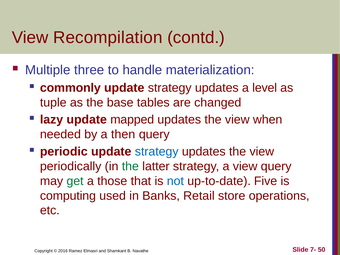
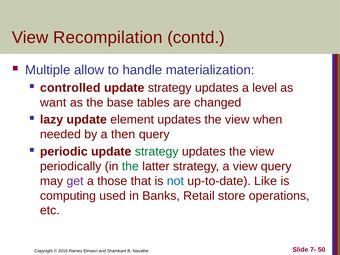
three: three -> allow (89, 70)
commonly: commonly -> controlled (70, 88)
tuple: tuple -> want (53, 102)
mapped: mapped -> element (132, 120)
strategy colour: blue -> green (157, 152)
get colour: green -> purple (75, 181)
Five: Five -> Like (266, 181)
